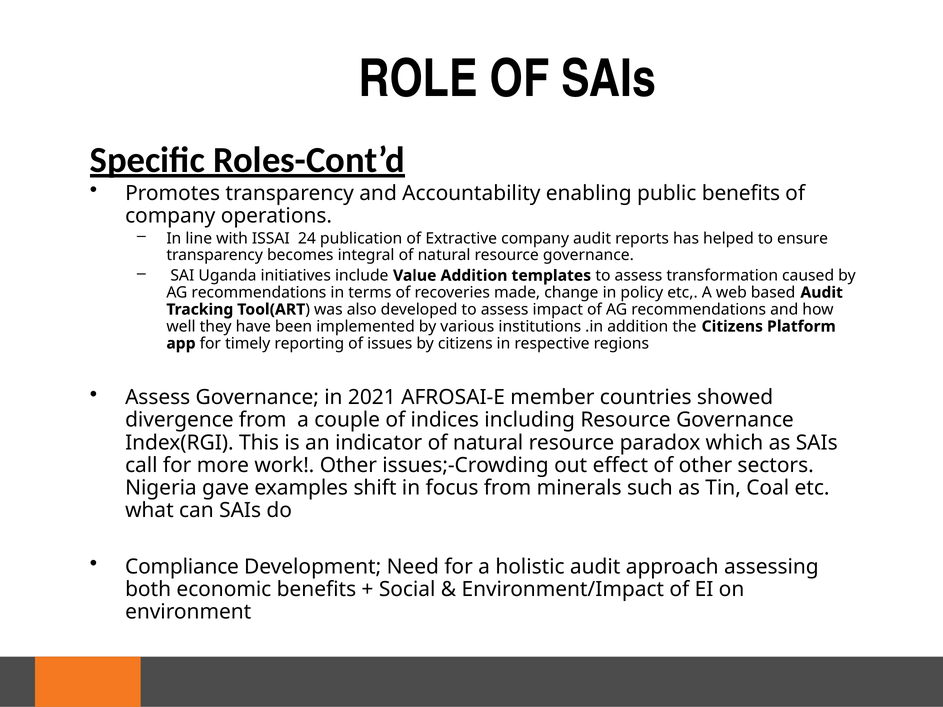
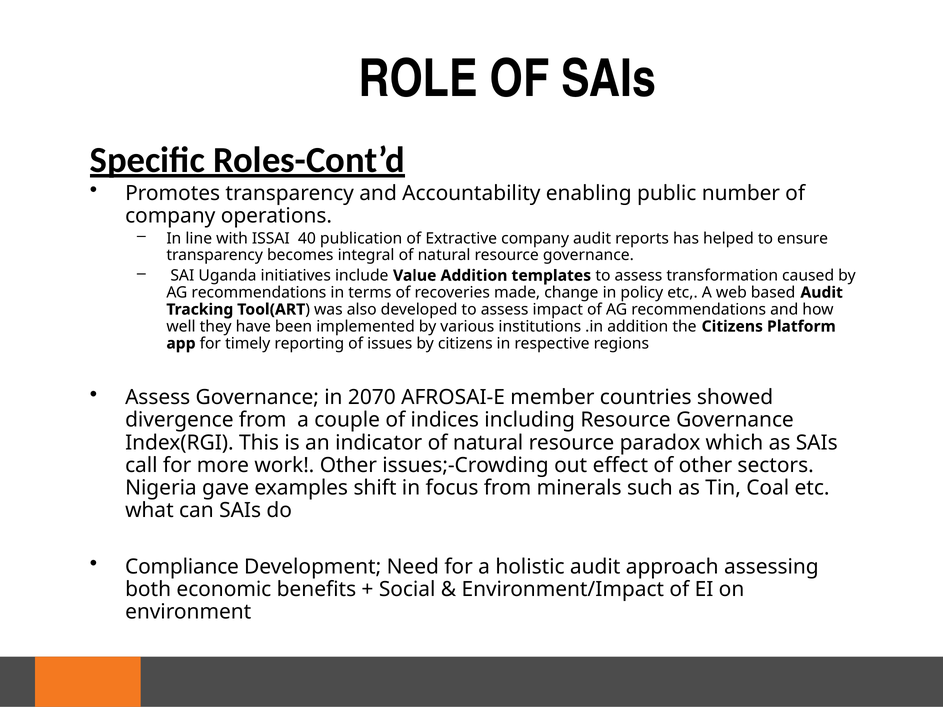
public benefits: benefits -> number (741, 193)
24: 24 -> 40 (307, 238)
2021: 2021 -> 2070 (372, 398)
